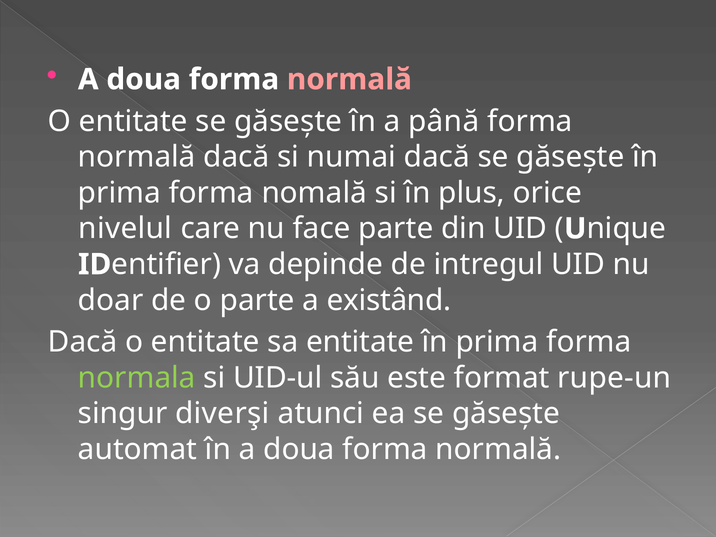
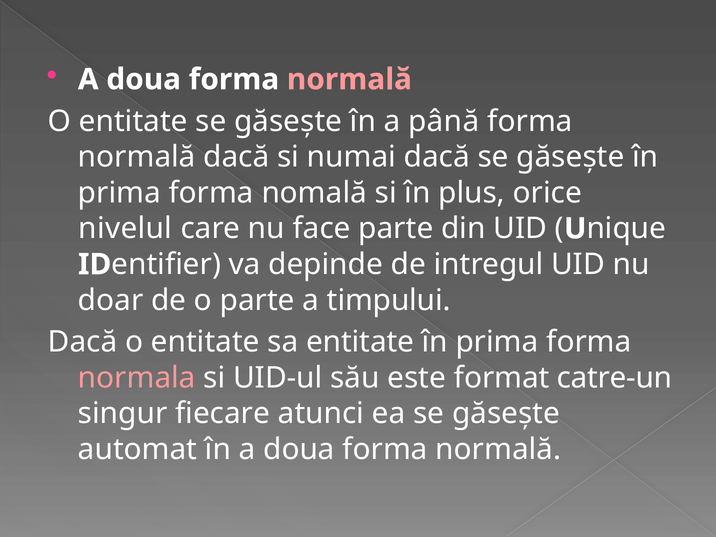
existând: existând -> timpului (389, 300)
normala colour: light green -> pink (137, 378)
rupe-un: rupe-un -> catre-un (615, 378)
diverşi: diverşi -> fiecare (223, 414)
